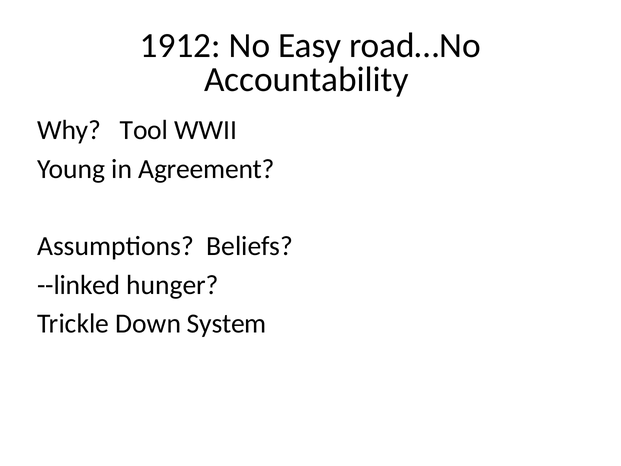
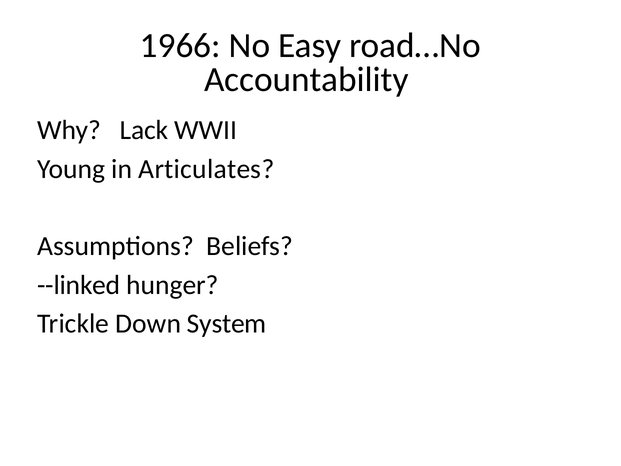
1912: 1912 -> 1966 (180, 46)
Tool: Tool -> Lack (144, 130)
Agreement: Agreement -> Articulates (206, 169)
